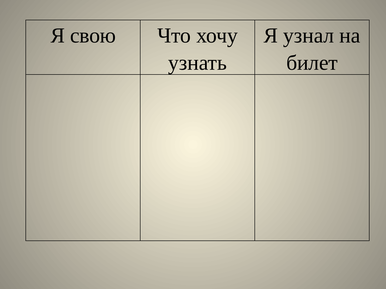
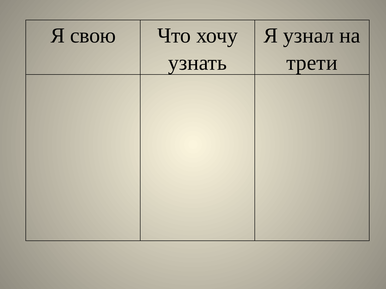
билет: билет -> трети (312, 63)
